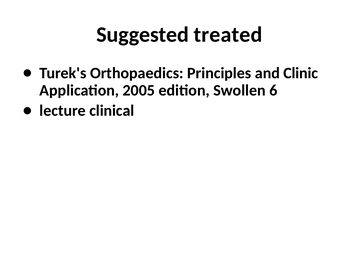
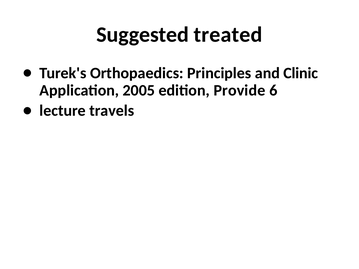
Swollen: Swollen -> Provide (239, 90)
clinical: clinical -> travels (112, 111)
